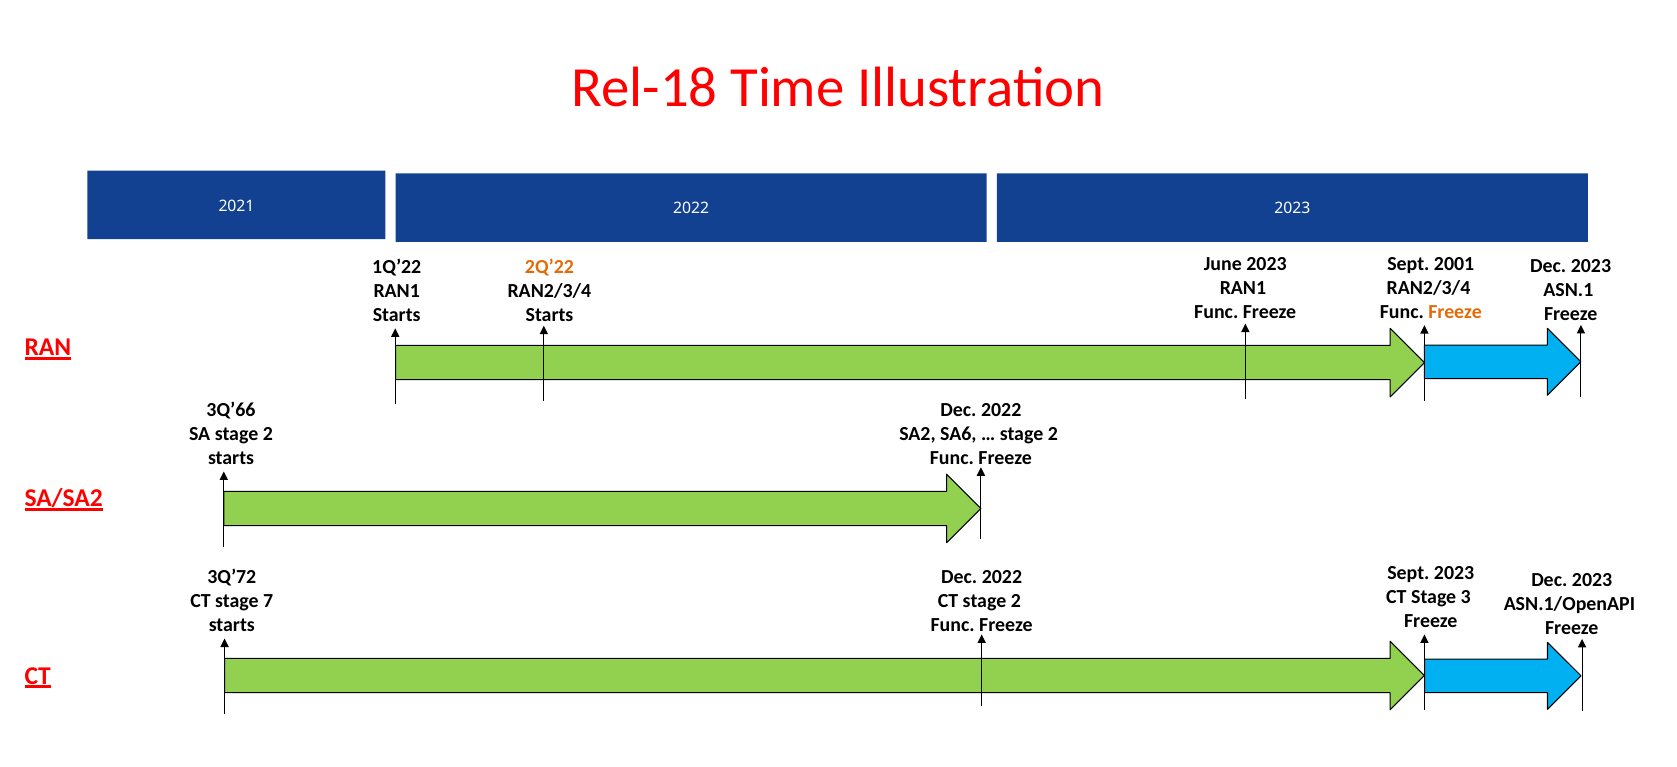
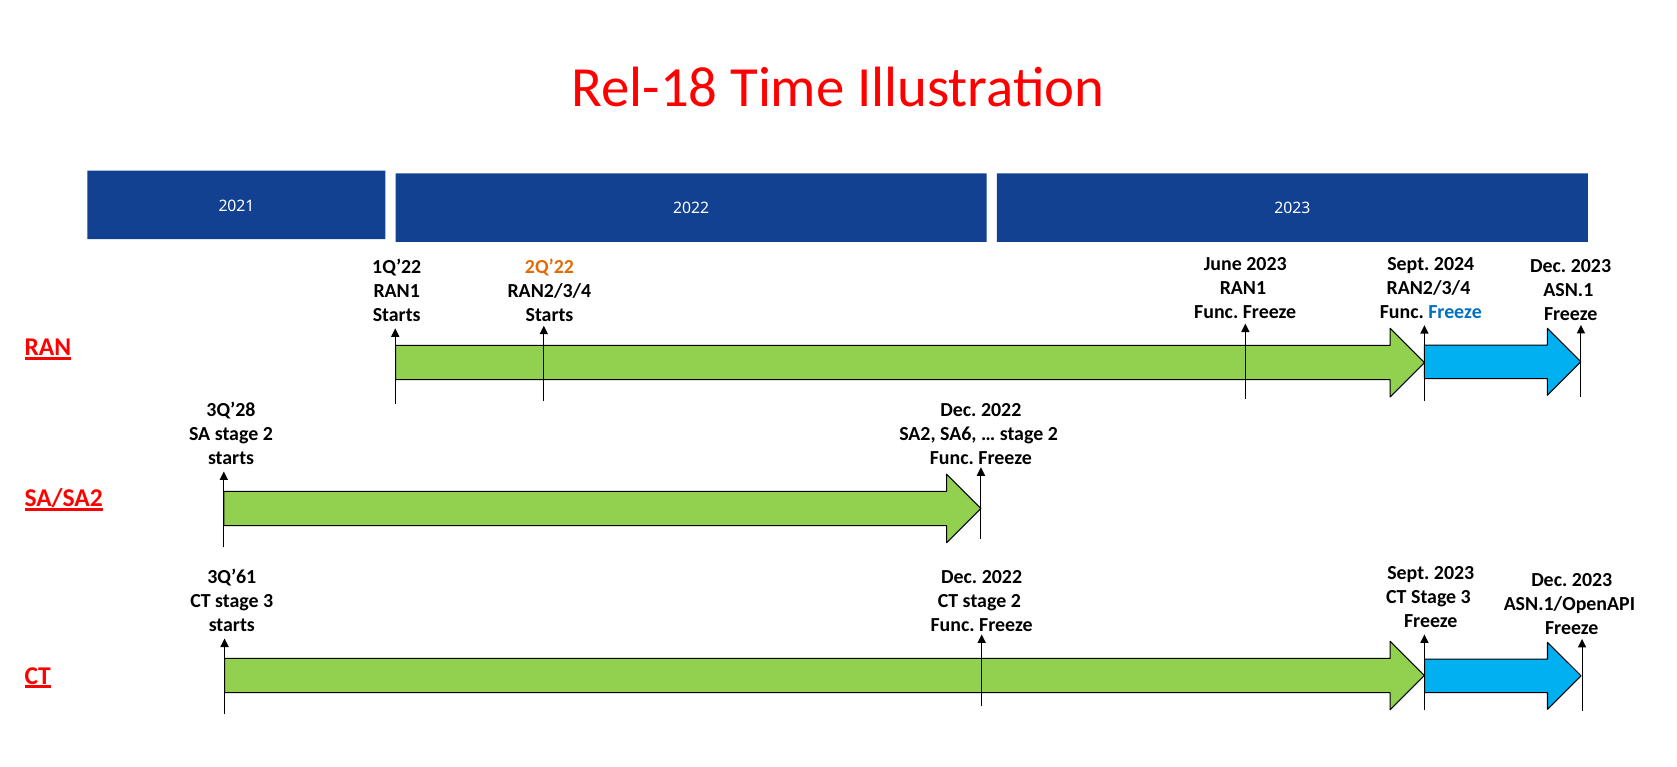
2001: 2001 -> 2024 (1454, 264)
Freeze colour: orange -> blue (1455, 312)
3Q’66: 3Q’66 -> 3Q’28 (231, 410)
3Q’72: 3Q’72 -> 3Q’61 (232, 577)
7: 7 -> 3 (268, 601)
